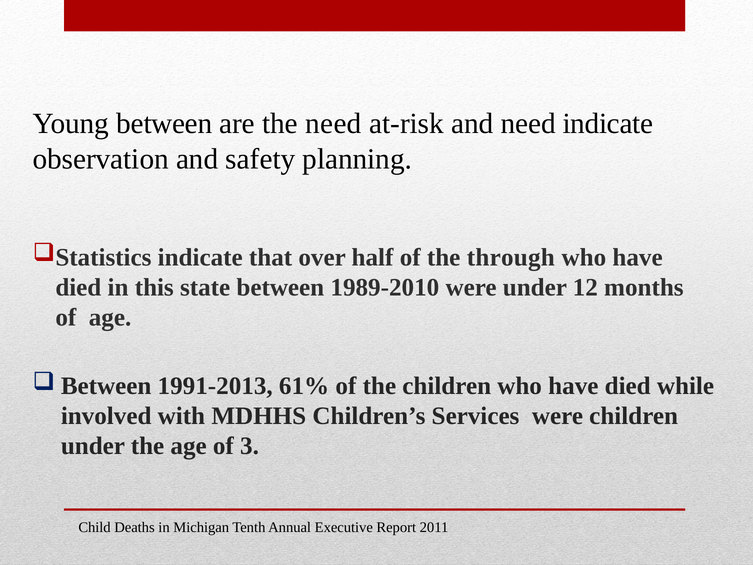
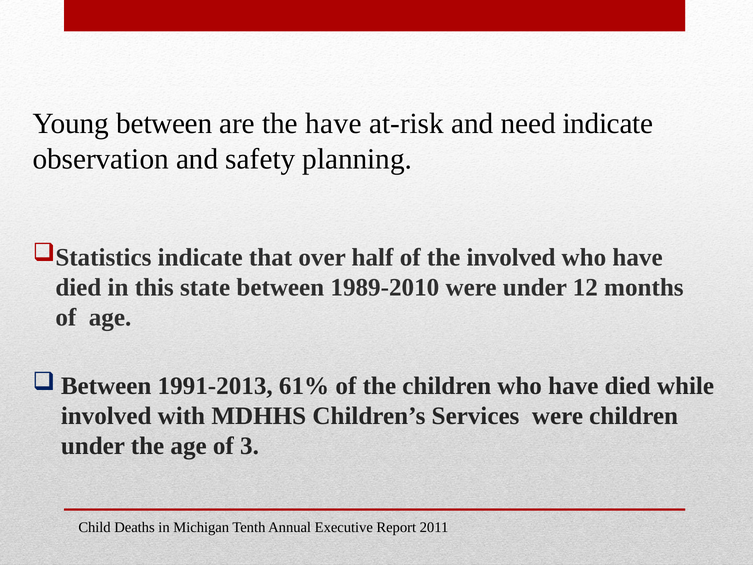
the need: need -> have (333, 124)
the through: through -> involved (511, 257)
